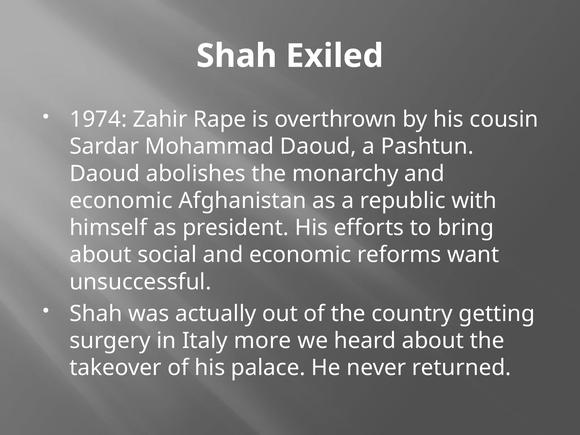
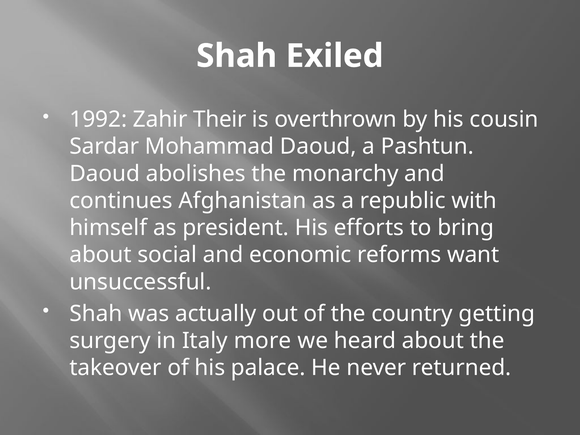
1974: 1974 -> 1992 (98, 119)
Rape: Rape -> Their (220, 119)
economic: economic -> continues (121, 201)
